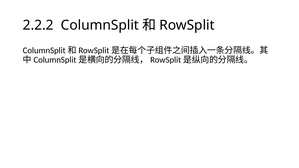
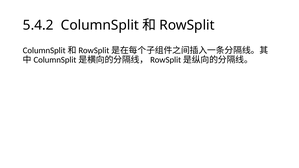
2.2.2: 2.2.2 -> 5.4.2 (38, 25)
